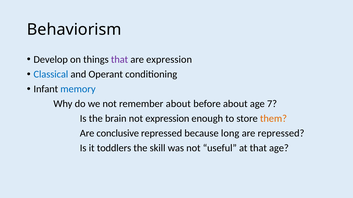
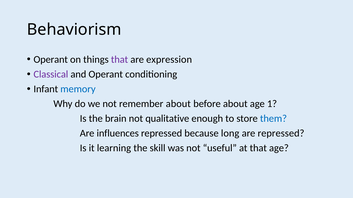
Develop: Develop -> Operant (51, 60)
Classical colour: blue -> purple (51, 74)
7: 7 -> 1 (272, 104)
not expression: expression -> qualitative (167, 119)
them colour: orange -> blue (273, 119)
conclusive: conclusive -> influences (118, 134)
toddlers: toddlers -> learning (114, 148)
